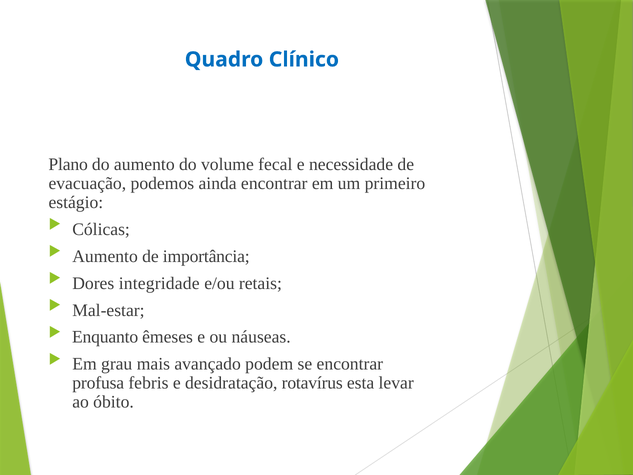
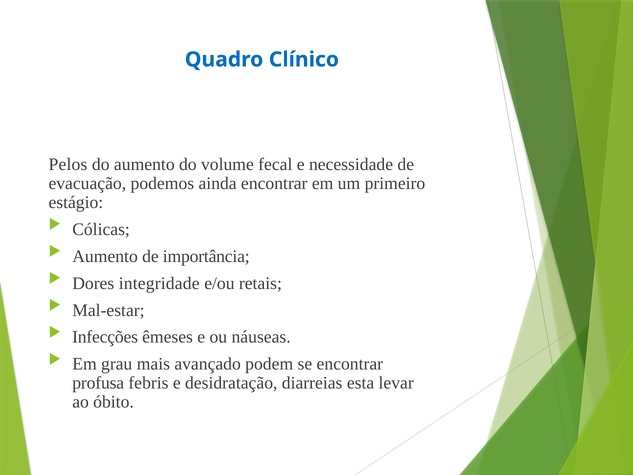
Plano: Plano -> Pelos (68, 165)
Enquanto: Enquanto -> Infecções (105, 337)
rotavírus: rotavírus -> diarreias (312, 383)
